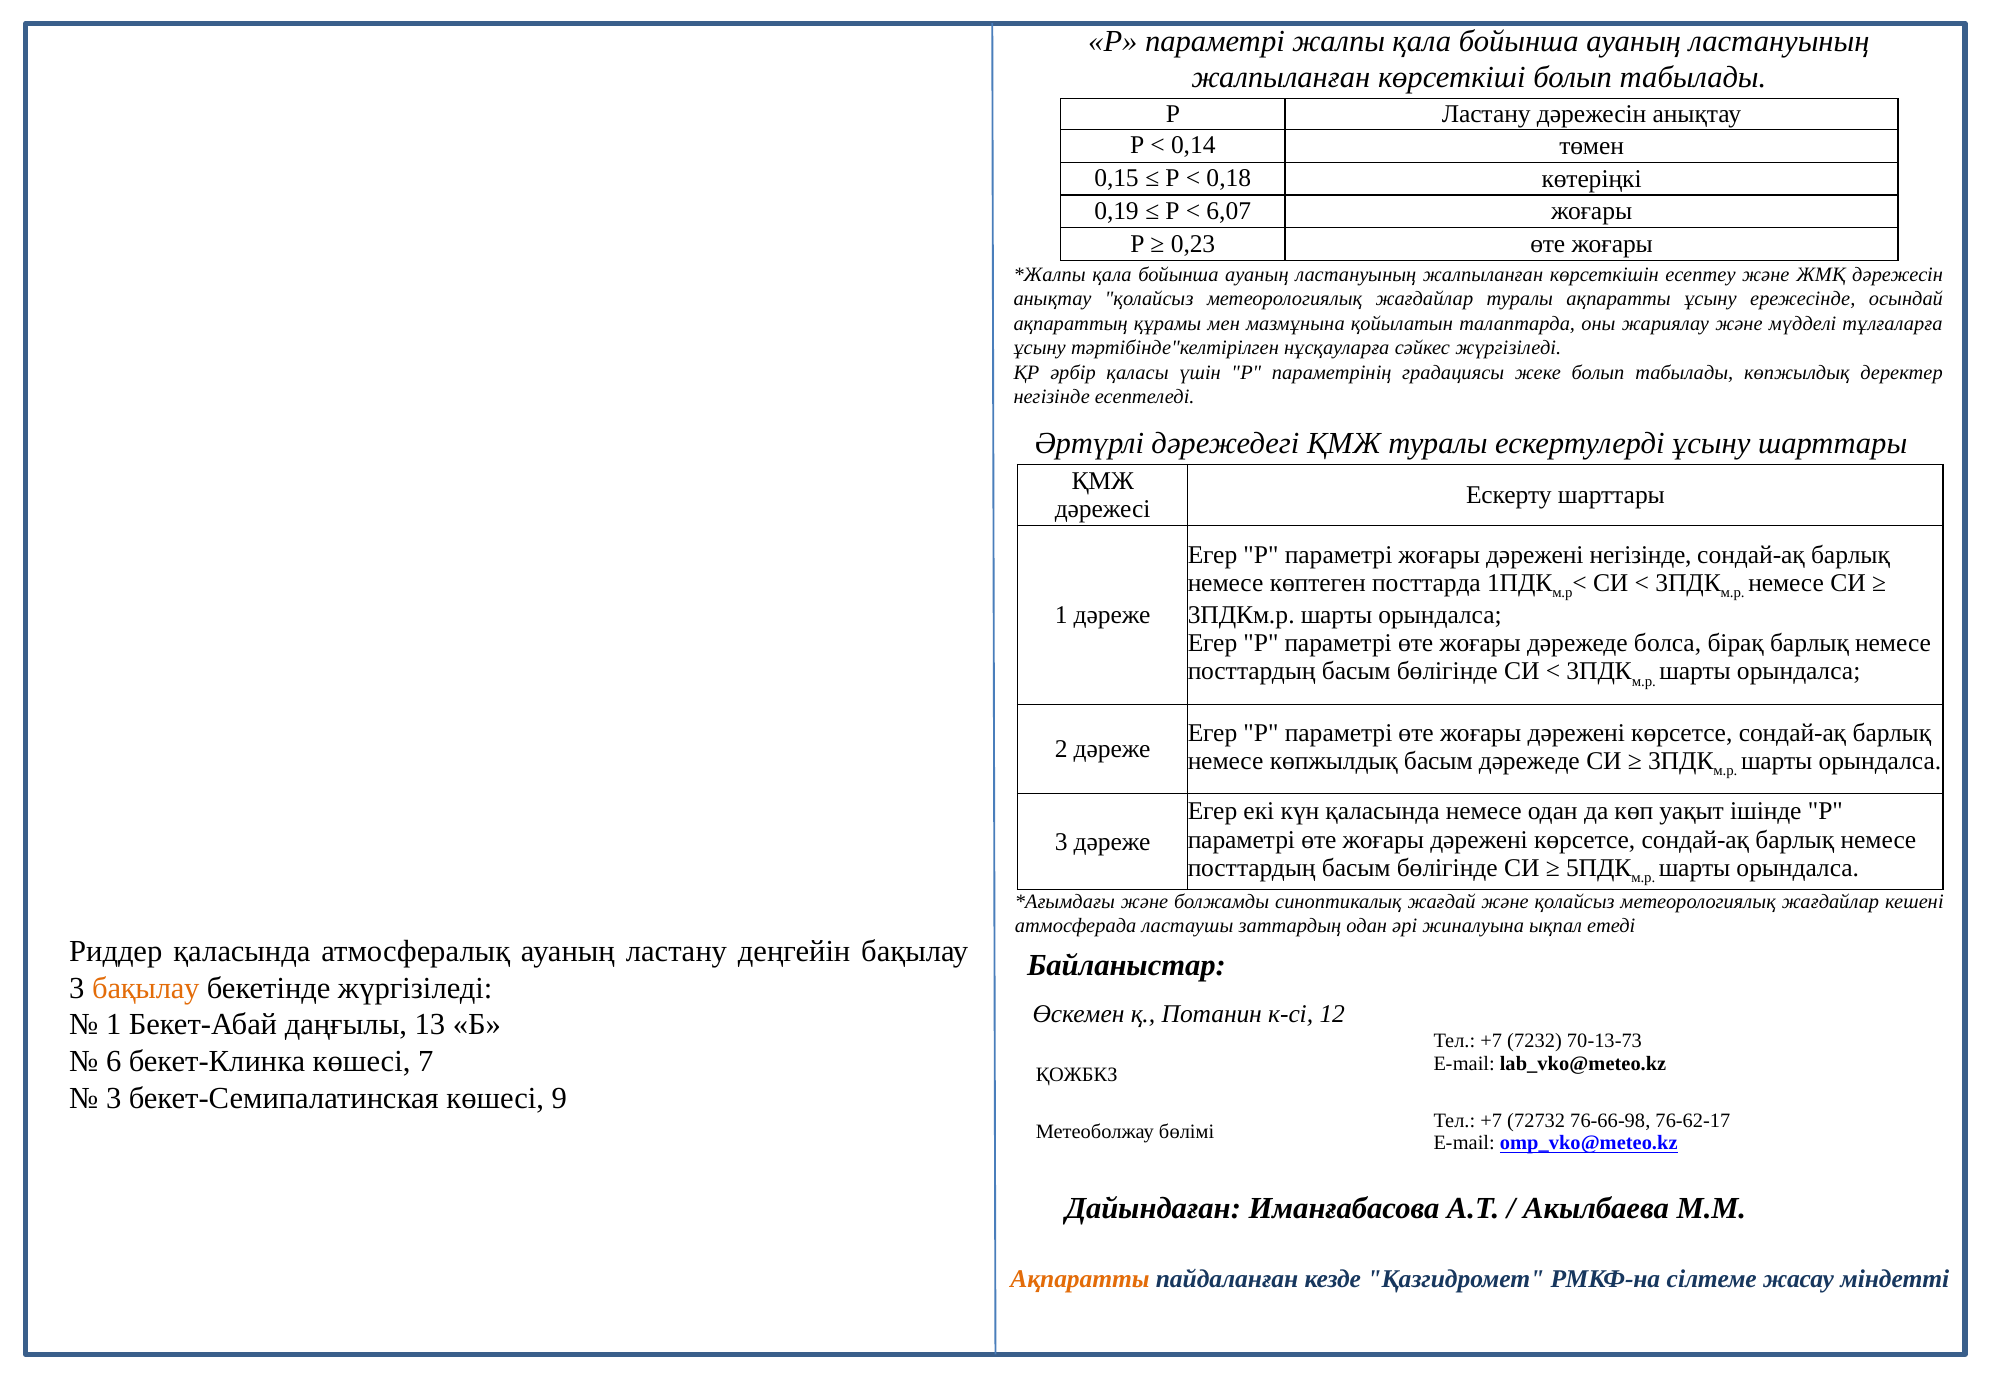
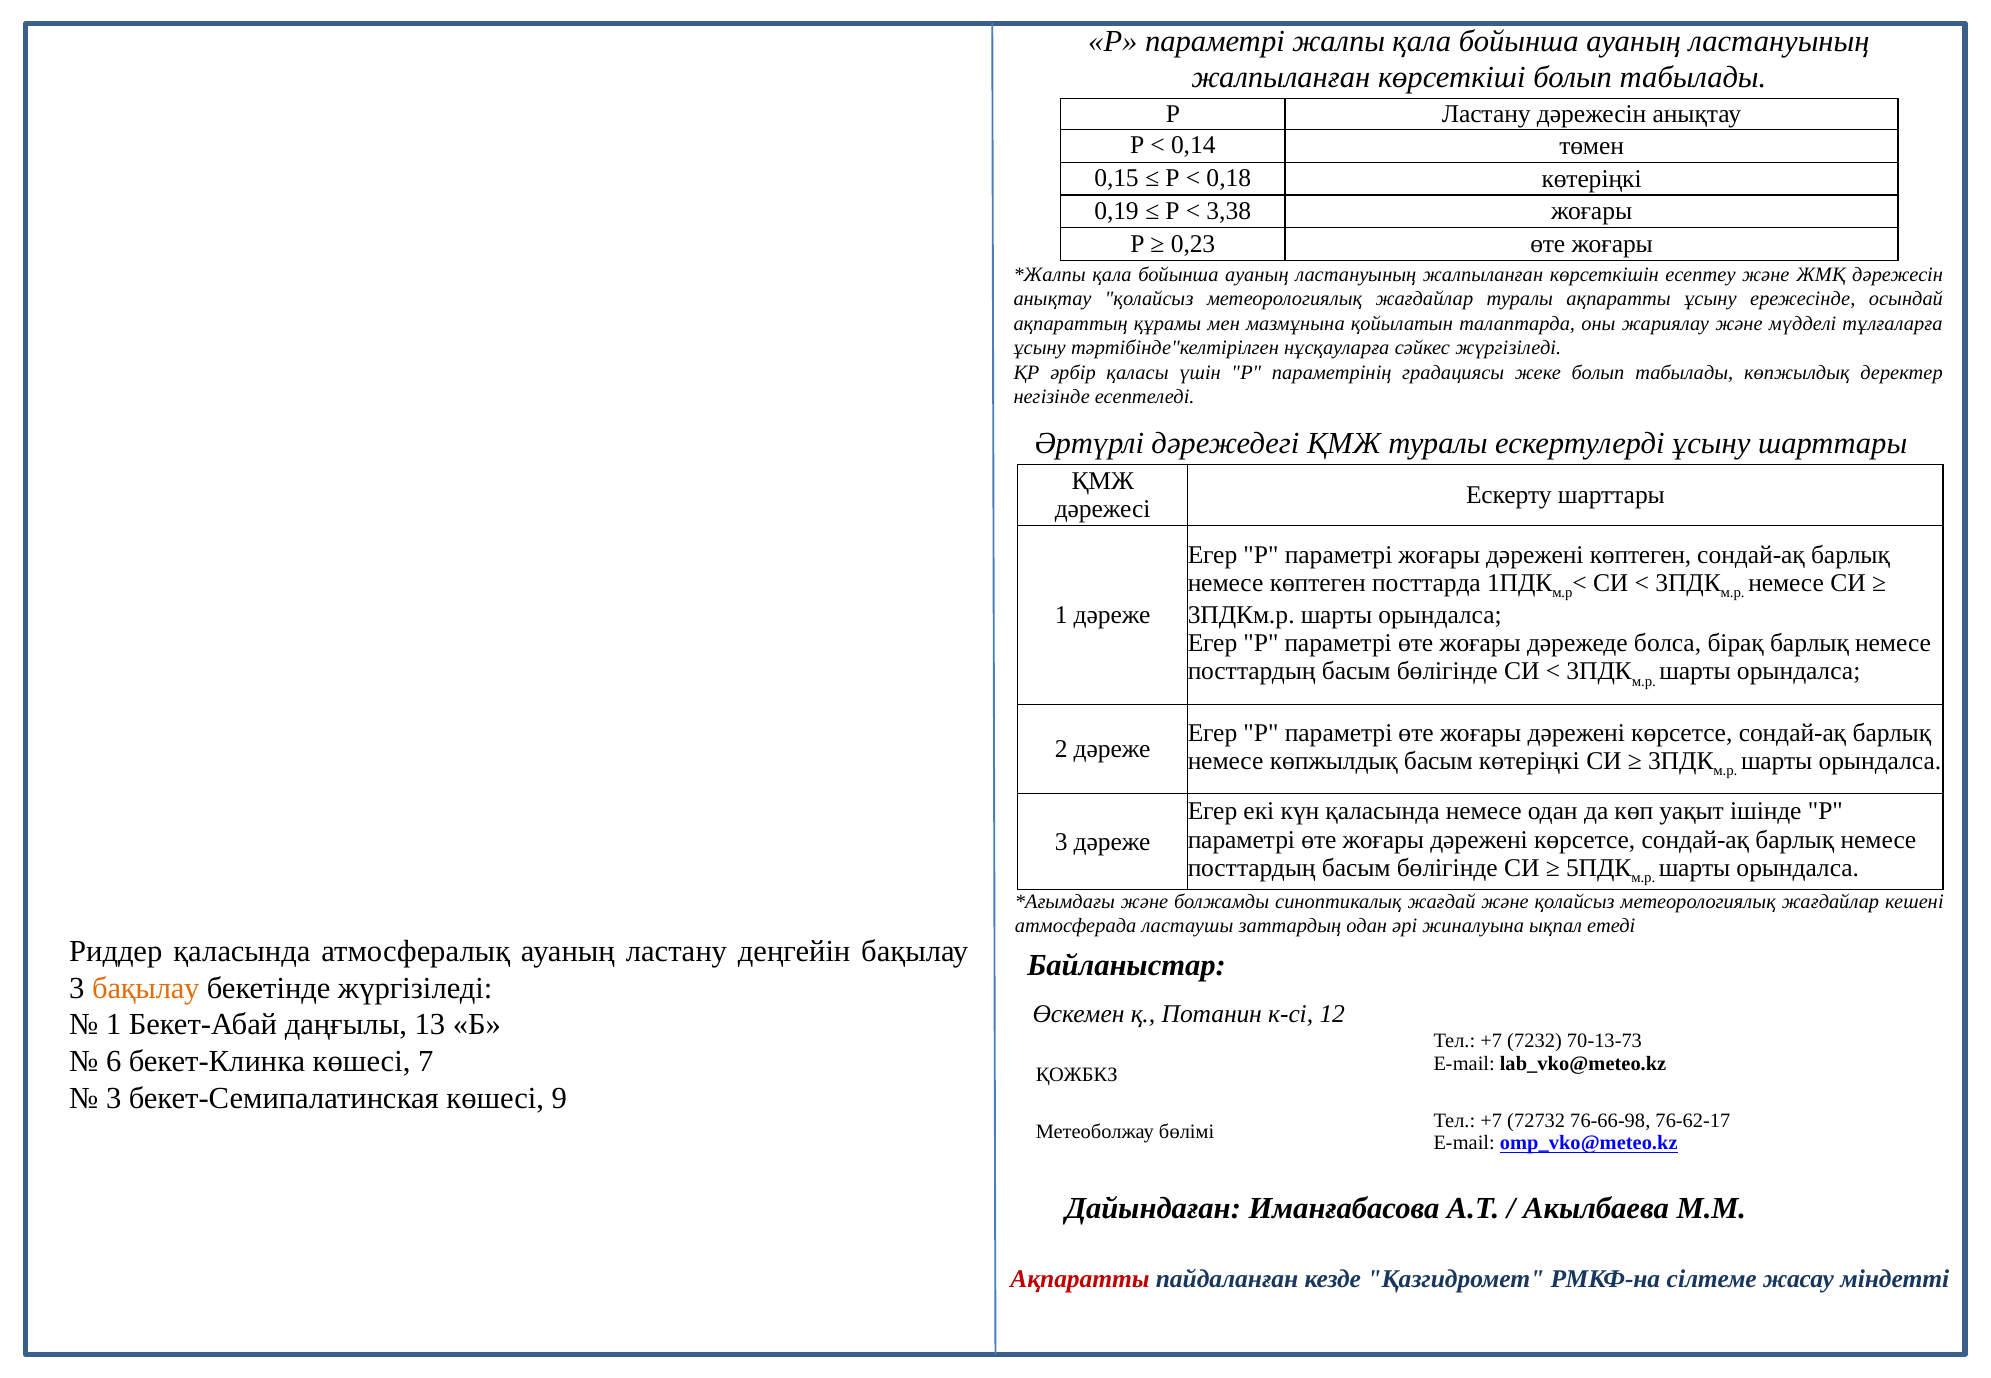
6,07: 6,07 -> 3,38 (1229, 211)
дәрежені негізінде: негізінде -> көптеген (1641, 555)
басым дәрежеде: дәрежеде -> көтеріңкі (1529, 761)
Ақпаратты colour: orange -> red (1080, 1279)
